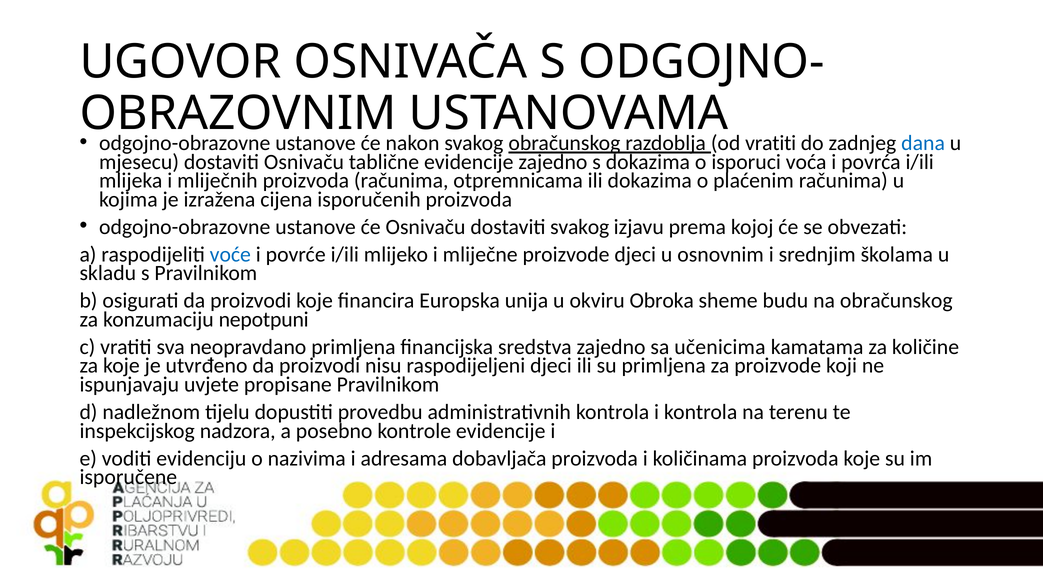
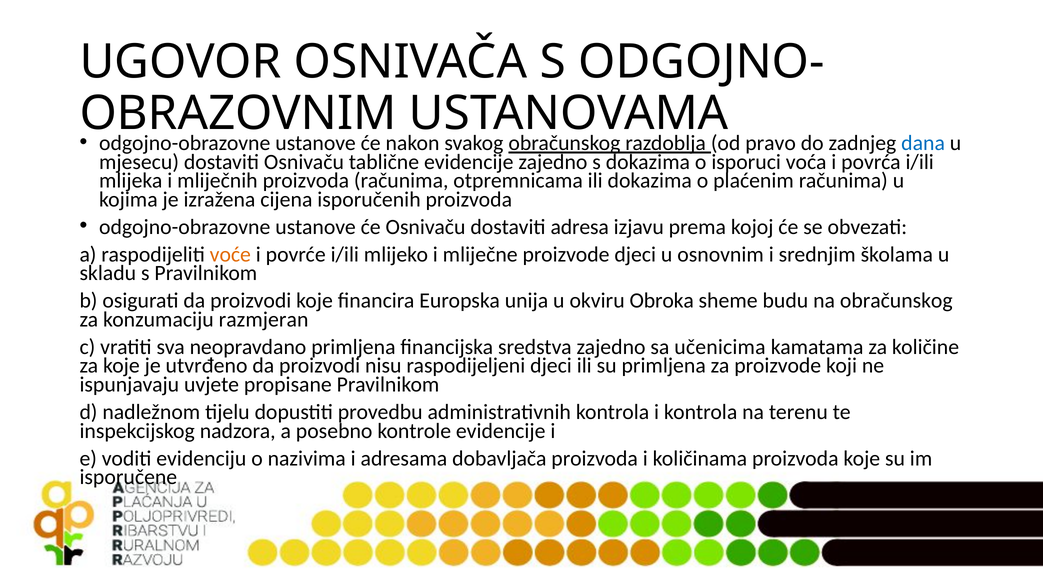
vratiti: vratiti -> pravo (771, 143)
dostaviti svakog: svakog -> adresa (580, 227)
voće colour: blue -> orange (230, 254)
nepotpuni: nepotpuni -> razmjeran (264, 319)
